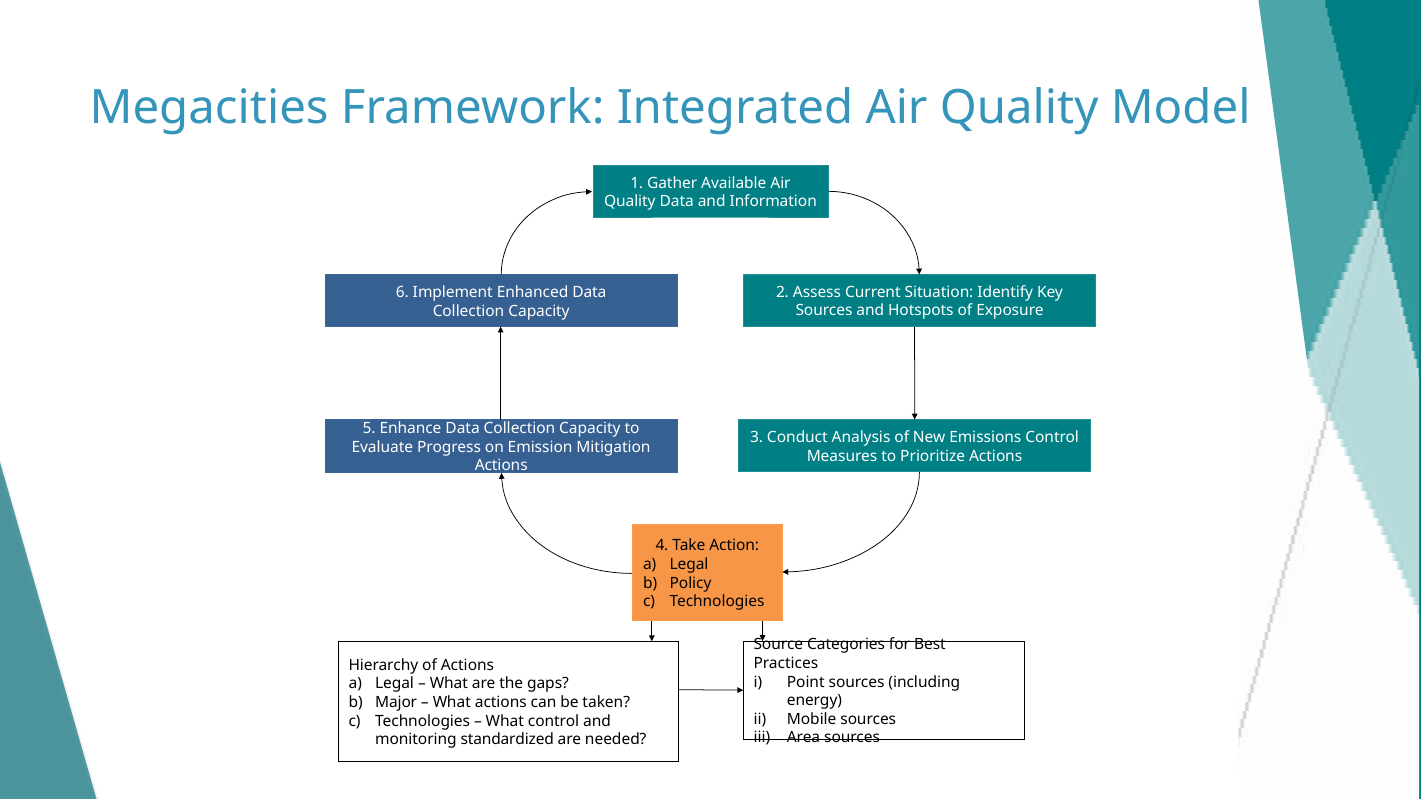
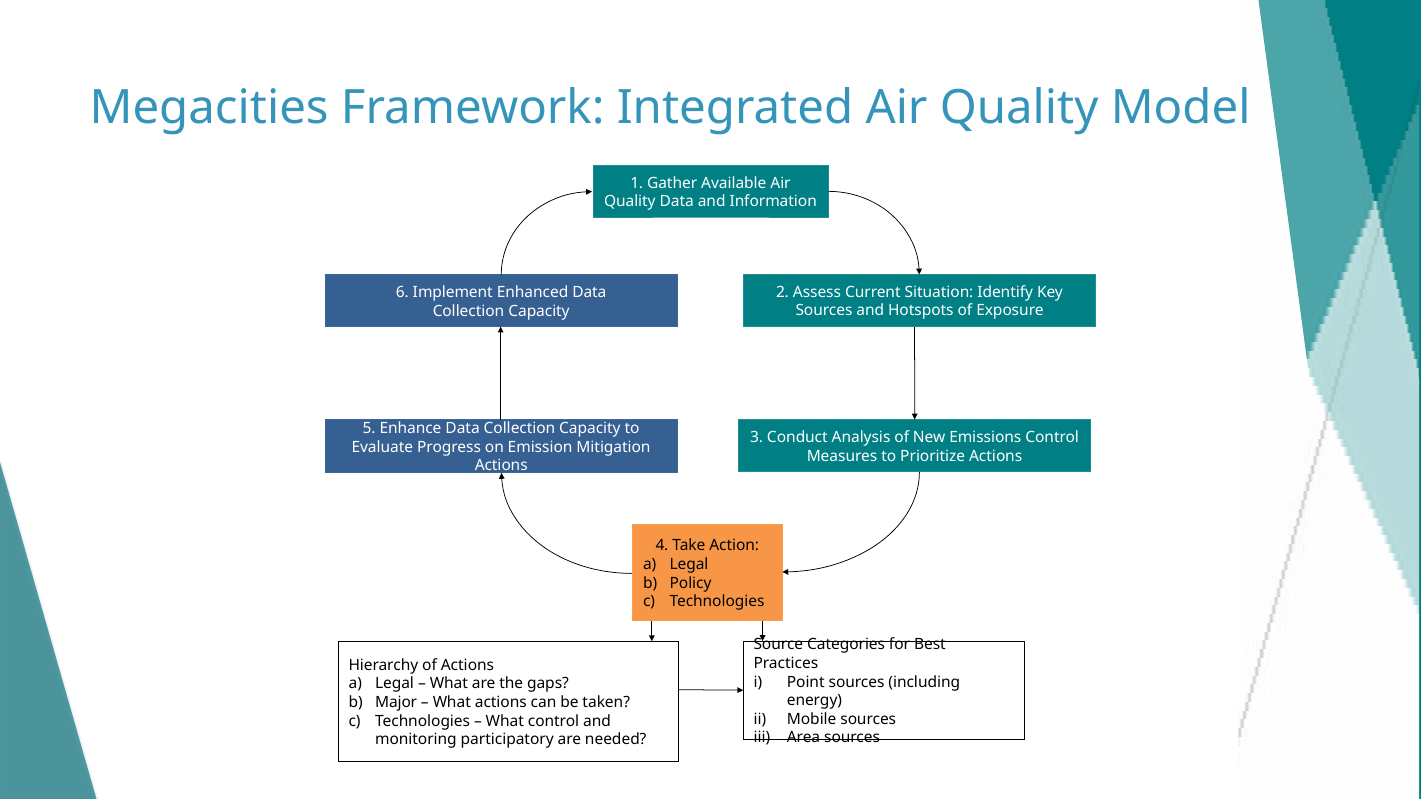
standardized: standardized -> participatory (507, 740)
